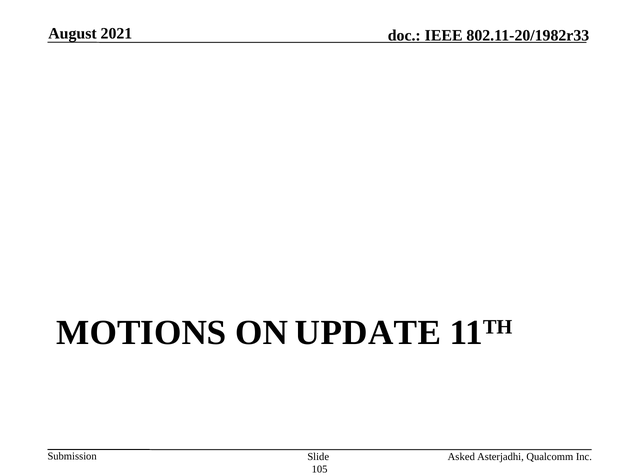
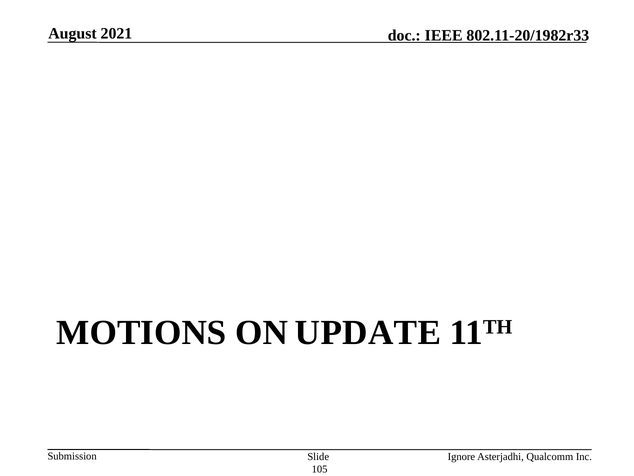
Asked: Asked -> Ignore (461, 456)
